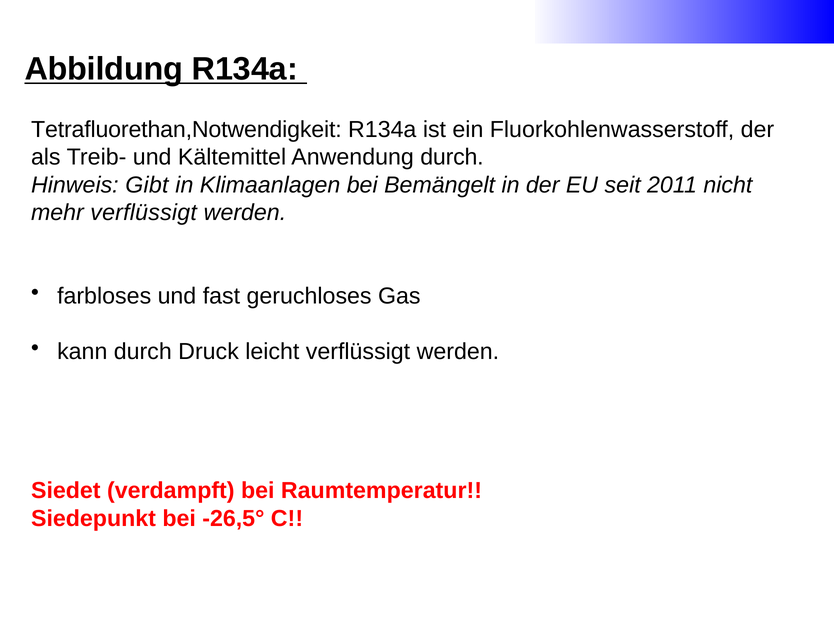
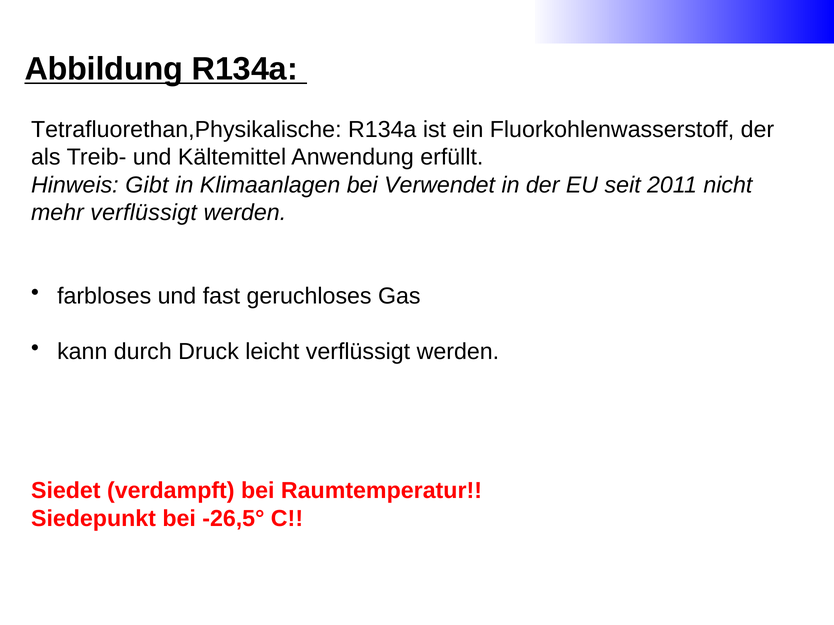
Tetrafluorethan,Notwendigkeit: Tetrafluorethan,Notwendigkeit -> Tetrafluorethan,Physikalische (186, 130)
Anwendung durch: durch -> erfüllt (452, 157)
Bemängelt: Bemängelt -> Verwendet (440, 185)
